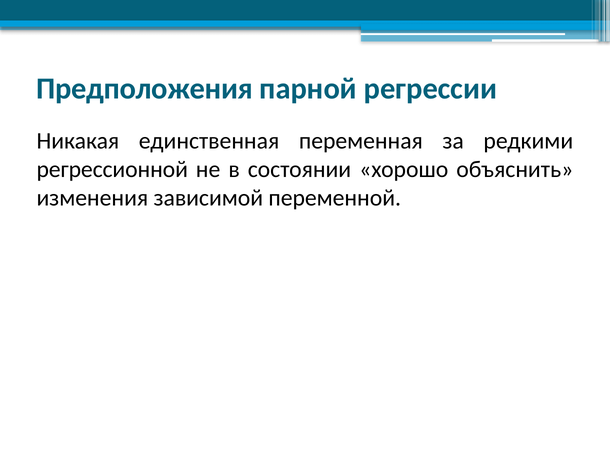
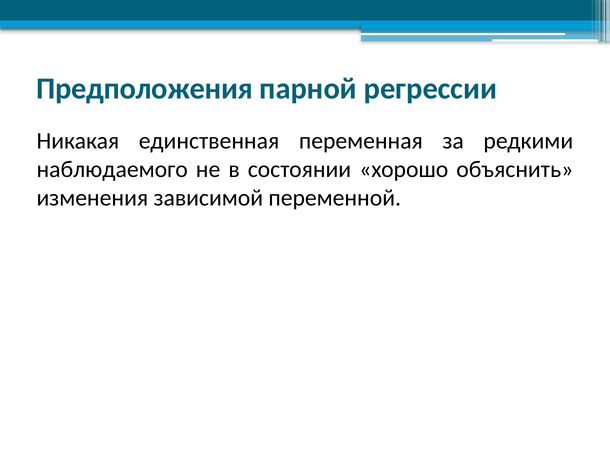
регрессионной: регрессионной -> наблюдаемого (112, 169)
